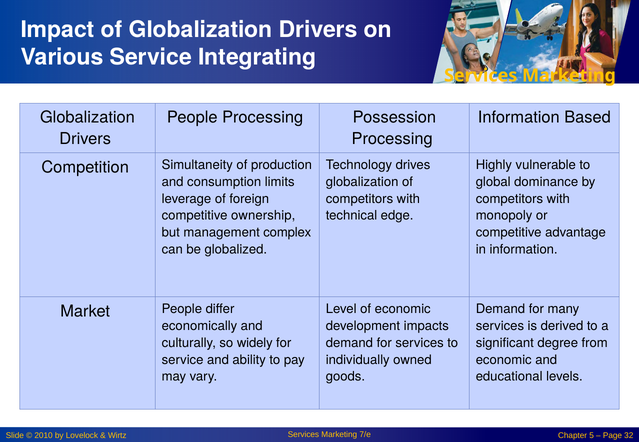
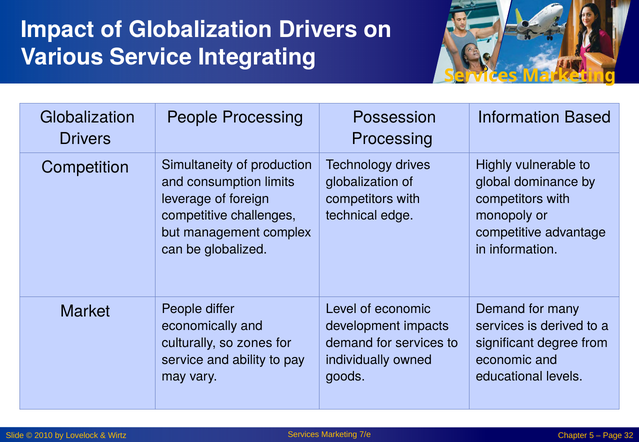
ownership: ownership -> challenges (263, 216)
widely: widely -> zones (255, 343)
